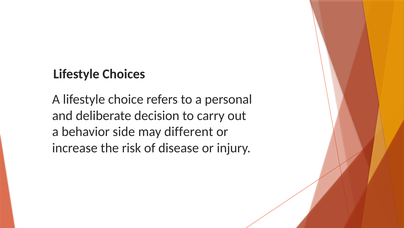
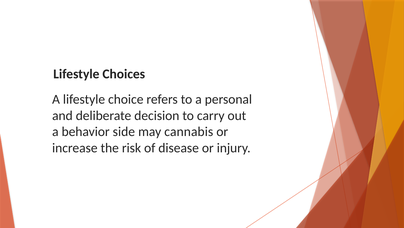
different: different -> cannabis (189, 131)
